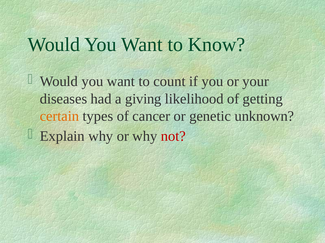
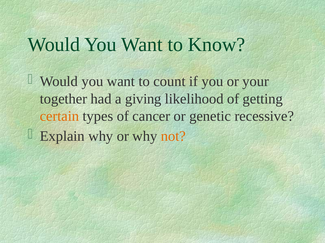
diseases: diseases -> together (63, 99)
unknown: unknown -> recessive (264, 116)
not colour: red -> orange (173, 137)
